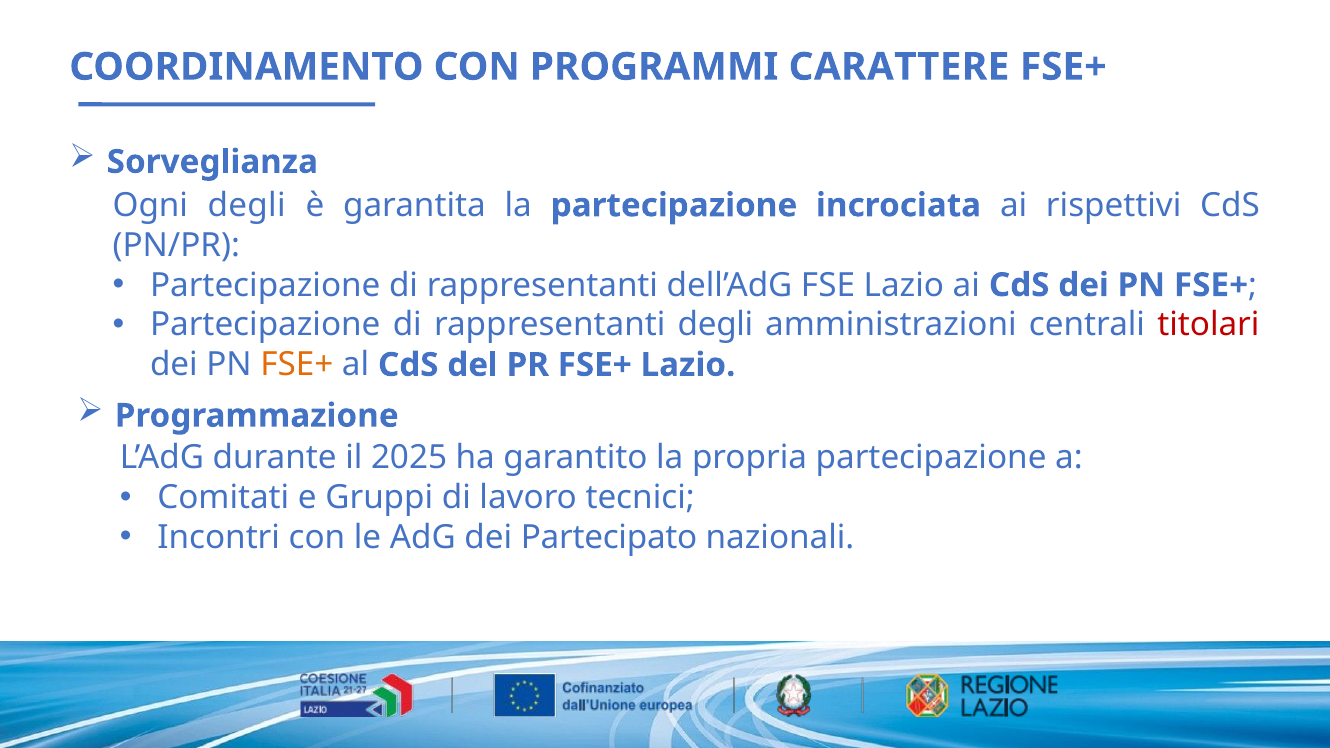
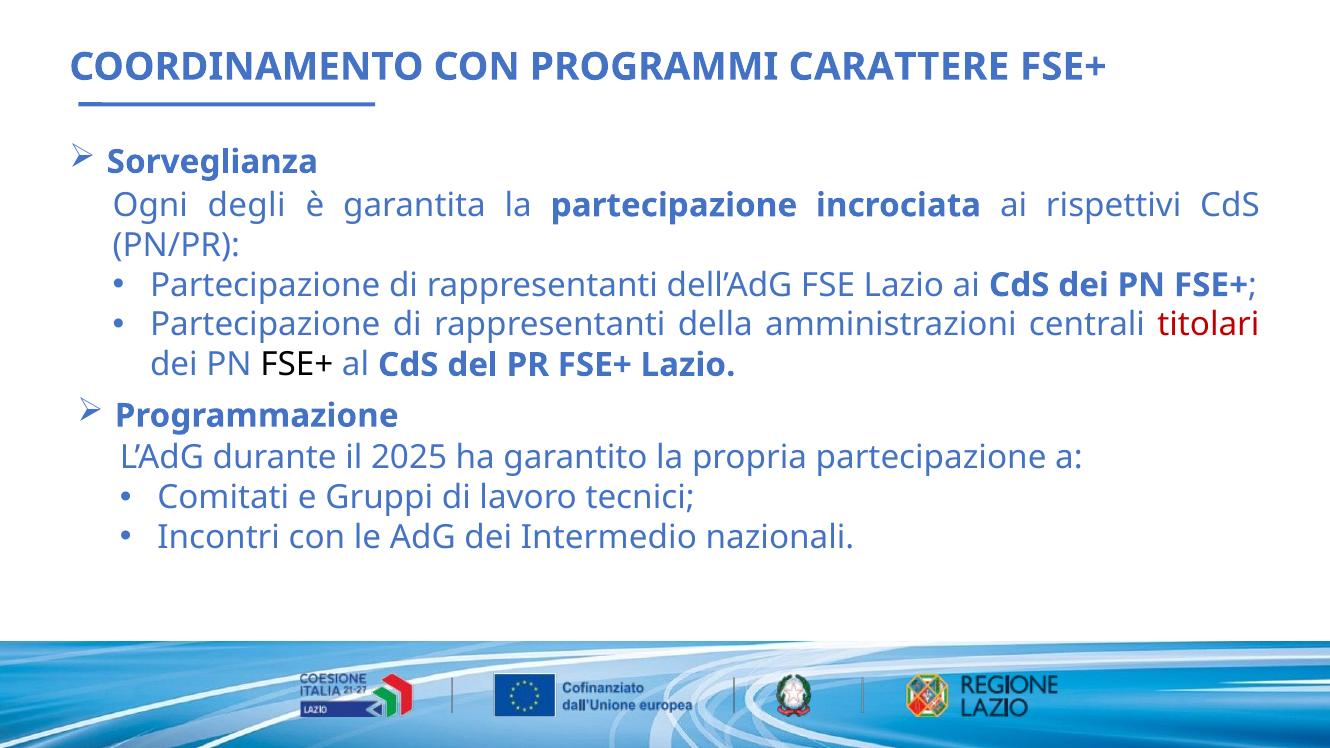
rappresentanti degli: degli -> della (715, 325)
FSE+ colour: orange -> black (297, 365)
Partecipato: Partecipato -> Intermedio (609, 538)
